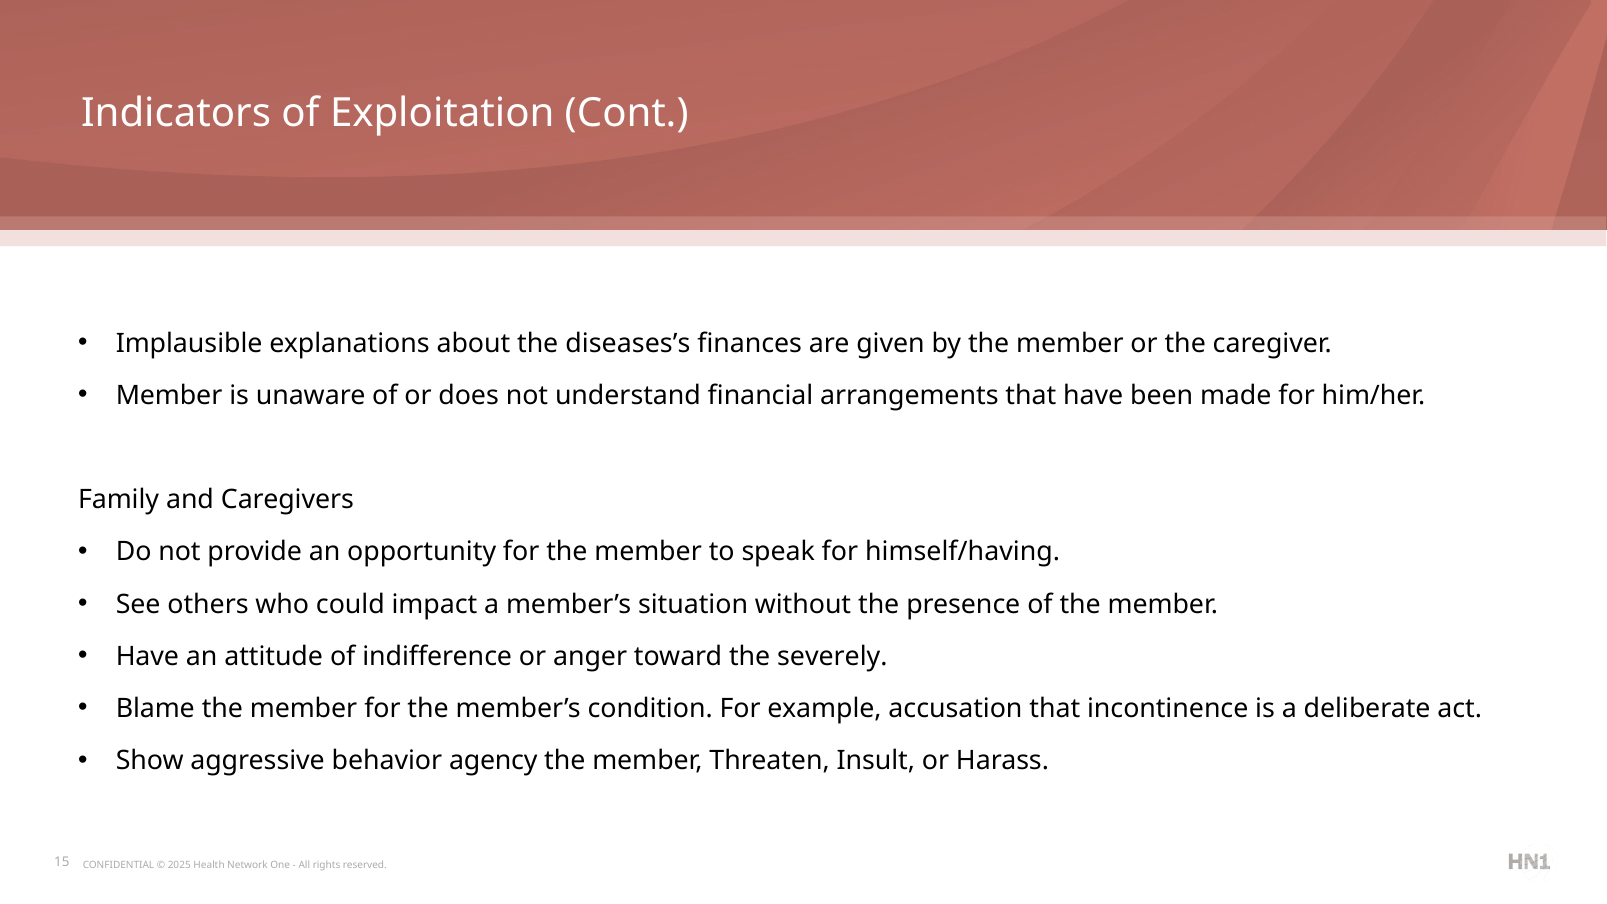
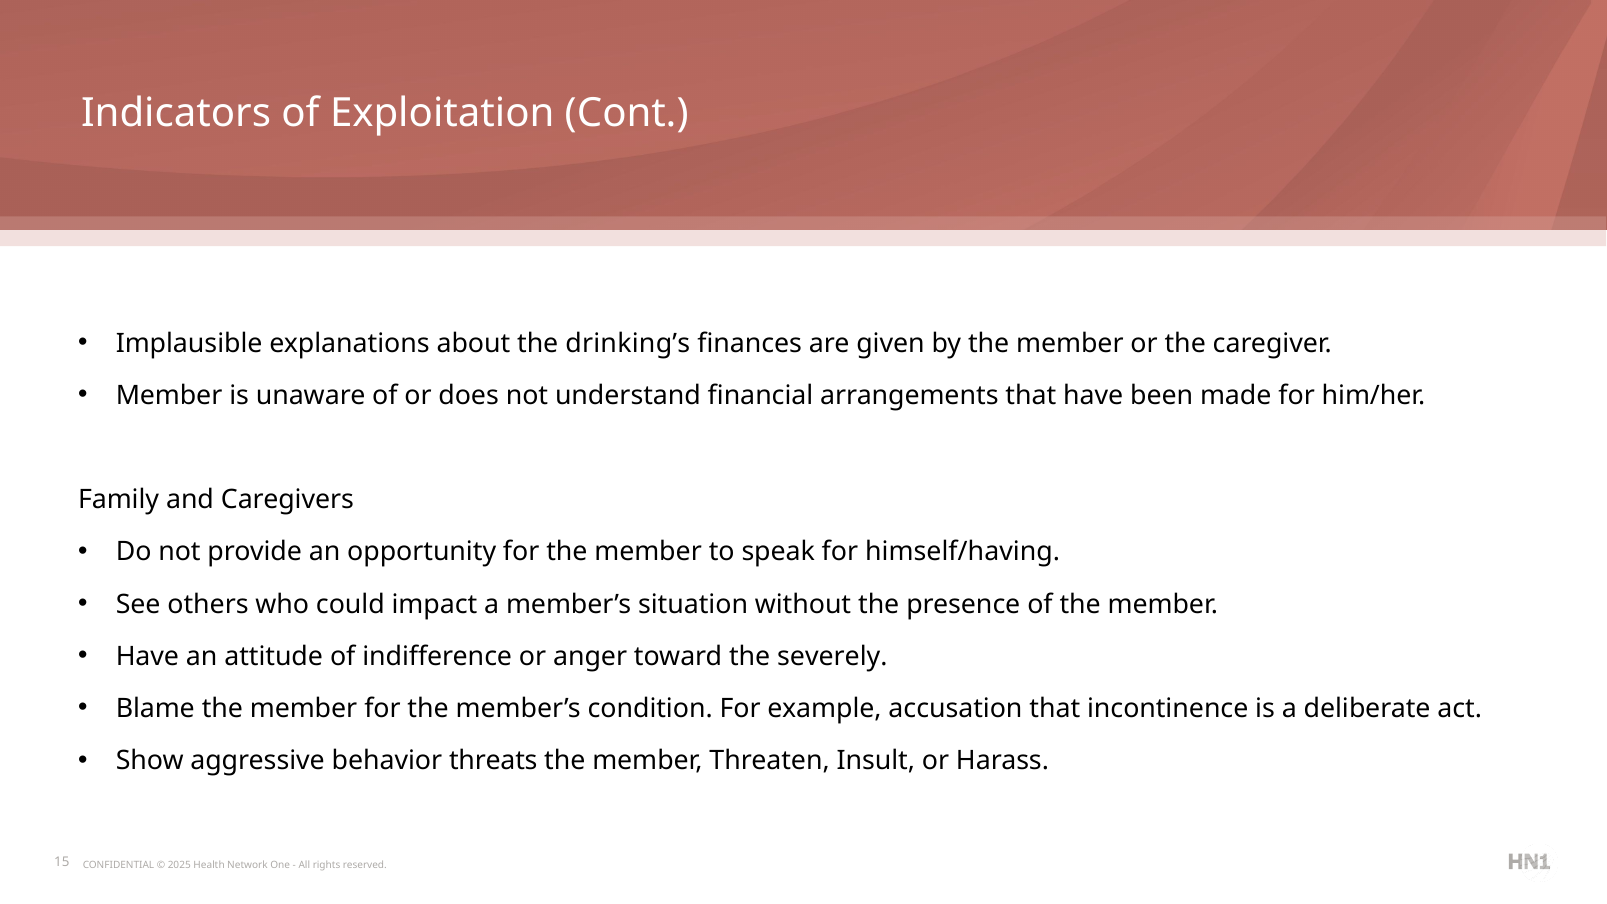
diseases’s: diseases’s -> drinking’s (628, 343)
agency: agency -> threats (493, 761)
